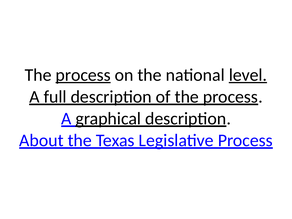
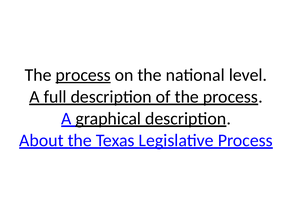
level underline: present -> none (248, 75)
